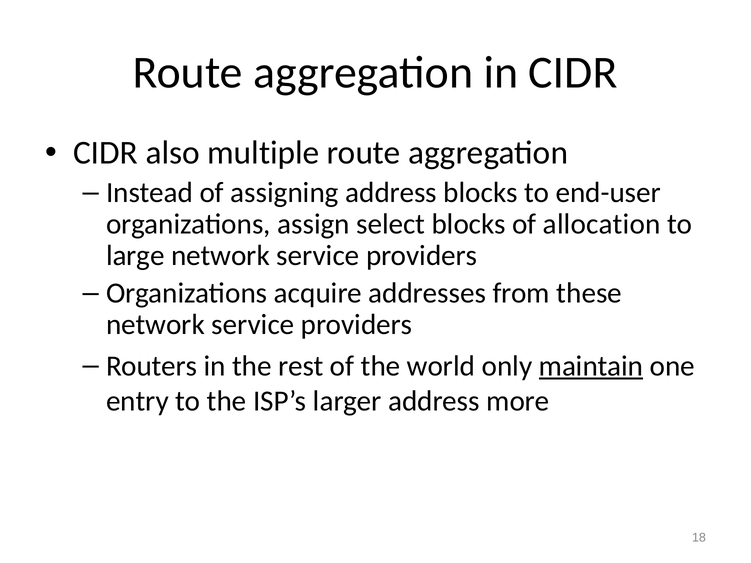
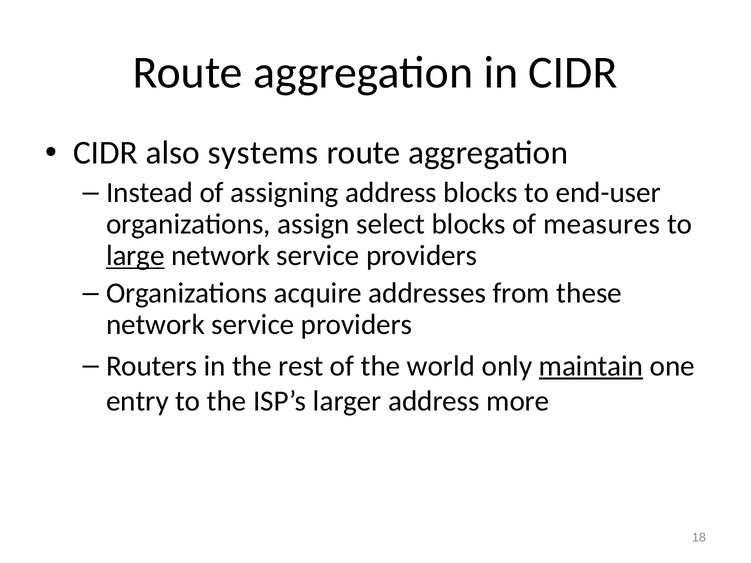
multiple: multiple -> systems (263, 153)
allocation: allocation -> measures (602, 224)
large underline: none -> present (135, 256)
